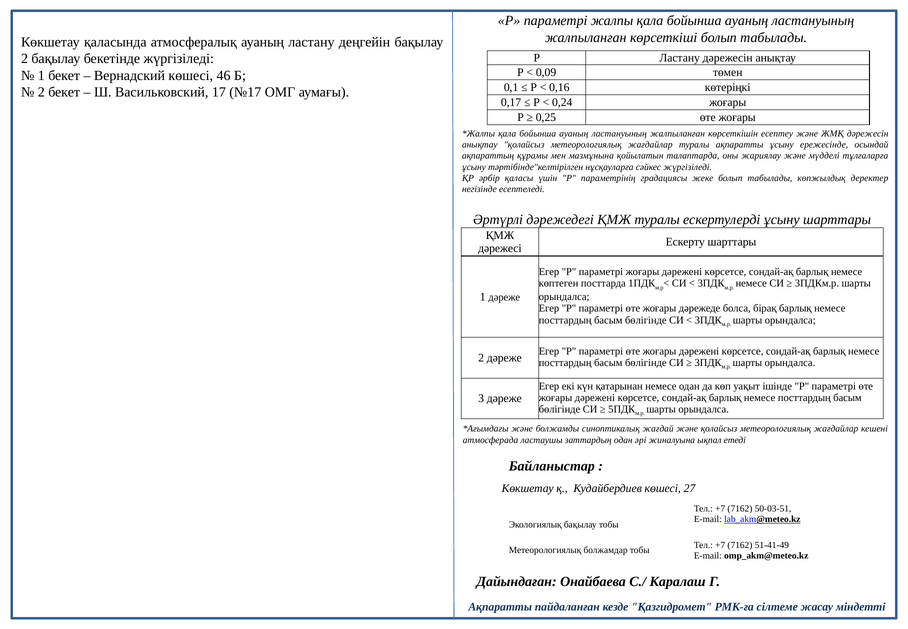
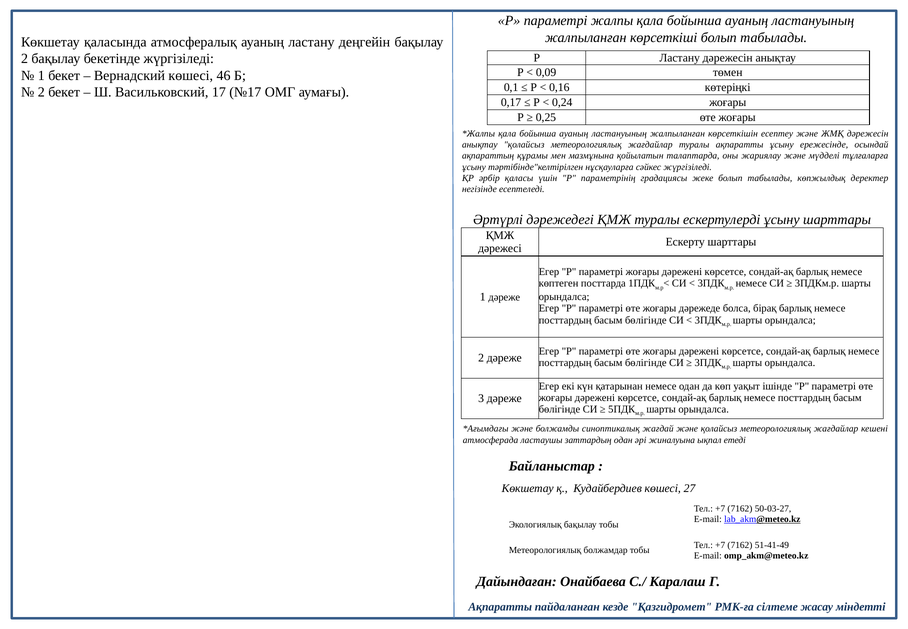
50-03-51: 50-03-51 -> 50-03-27 (773, 509)
